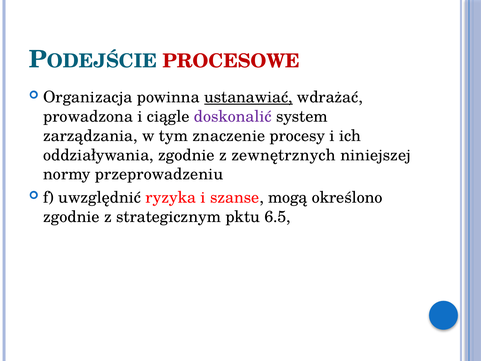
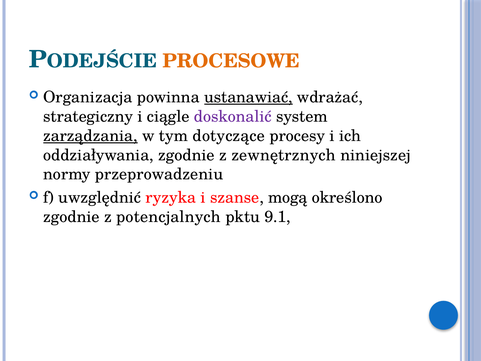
PROCESOWE colour: red -> orange (231, 61)
prowadzona: prowadzona -> strategiczny (88, 117)
zarządzania underline: none -> present (90, 136)
znaczenie: znaczenie -> dotyczące (229, 136)
strategicznym: strategicznym -> potencjalnych (168, 217)
6.5: 6.5 -> 9.1 (277, 217)
